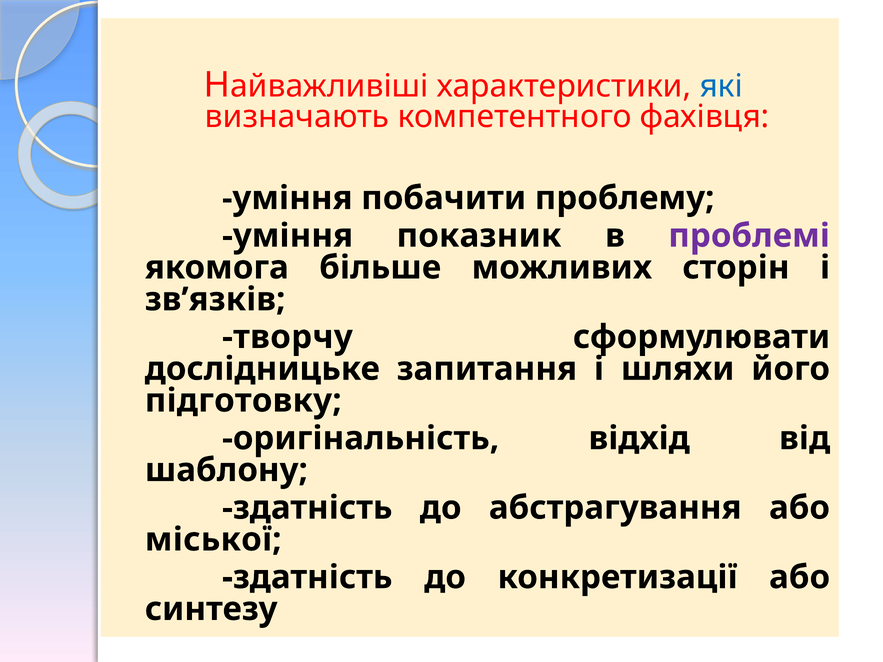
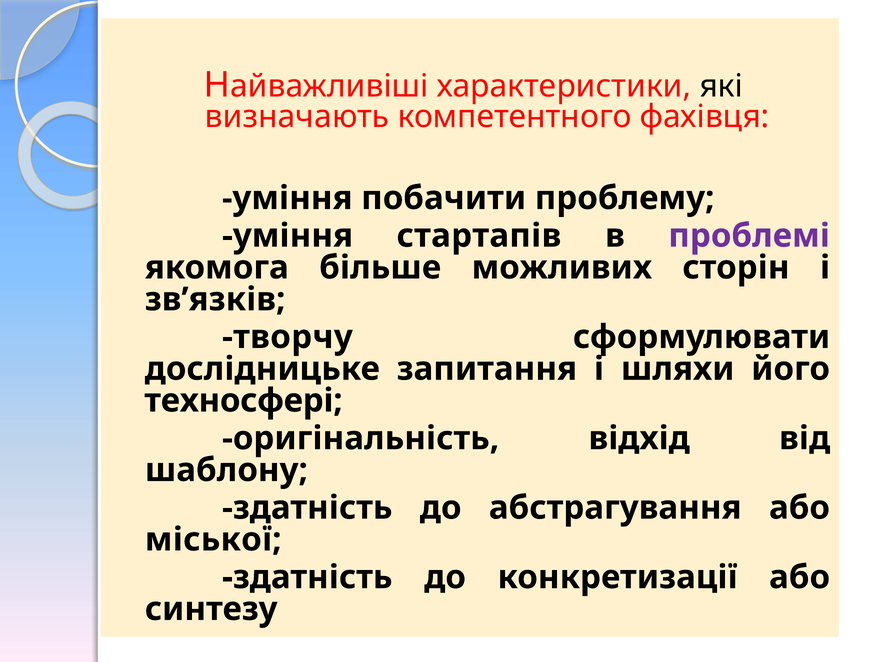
які colour: blue -> black (721, 86)
показник: показник -> стартапів (479, 236)
підготовку: підготовку -> техносфері (244, 401)
